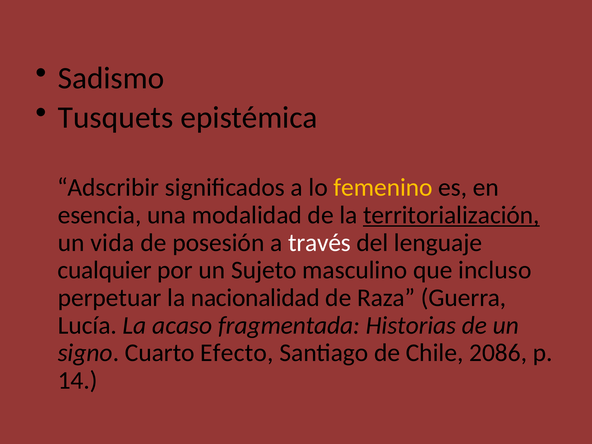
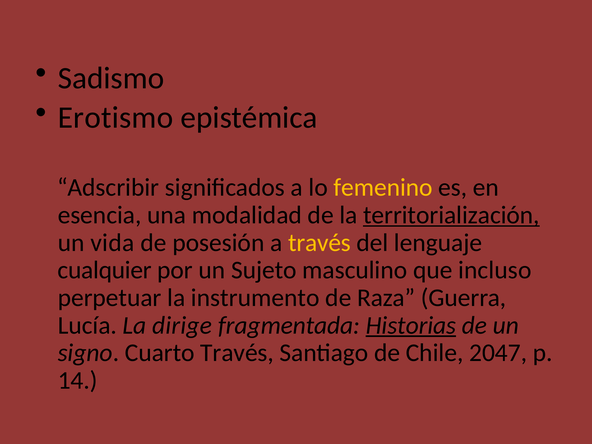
Tusquets: Tusquets -> Erotismo (116, 118)
través colour: white -> yellow (319, 243)
nacionalidad: nacionalidad -> instrumento (255, 298)
acaso: acaso -> dirige (182, 325)
Historias underline: none -> present (411, 325)
Cuarto Efecto: Efecto -> Través (237, 353)
2086: 2086 -> 2047 (498, 353)
